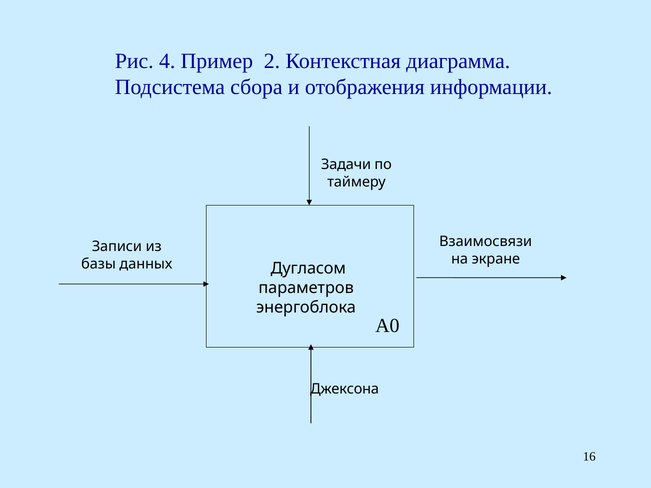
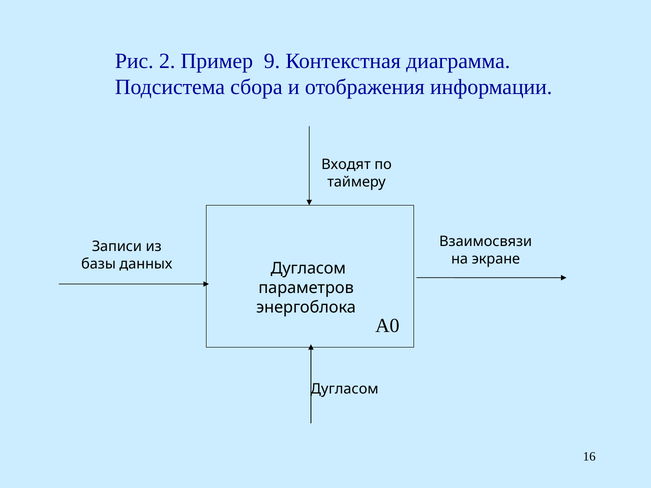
4: 4 -> 2 (167, 61)
2: 2 -> 9 (272, 61)
Задачи: Задачи -> Входят (346, 165)
Джексона: Джексона -> Дугласом (345, 389)
